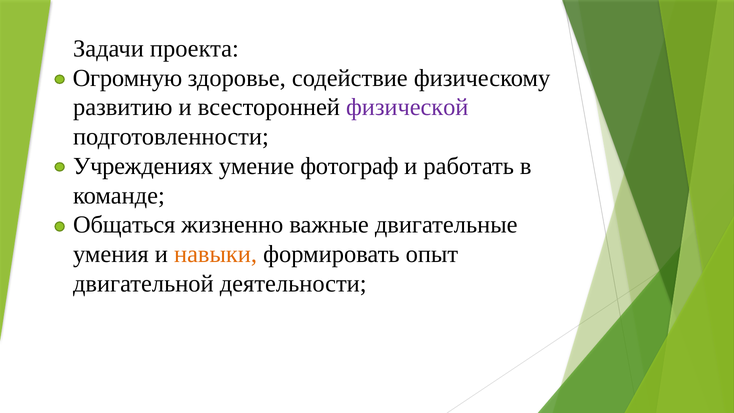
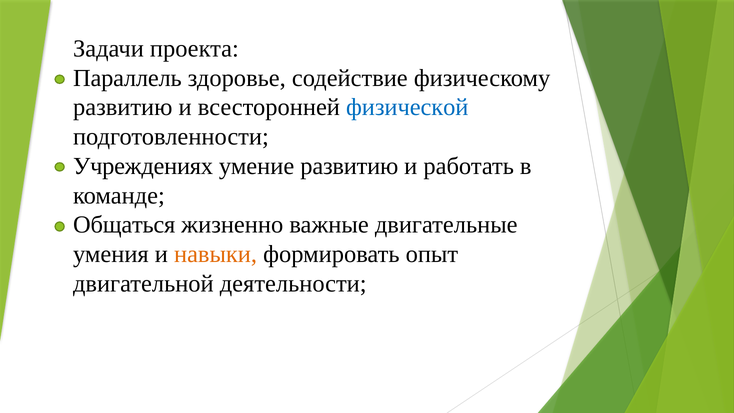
Огромную: Огромную -> Параллель (127, 78)
физической colour: purple -> blue (407, 107)
умение фотограф: фотограф -> развитию (349, 166)
